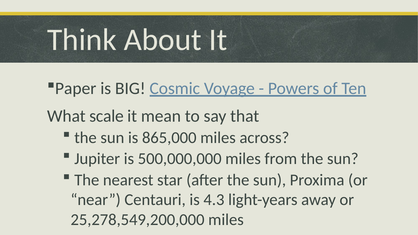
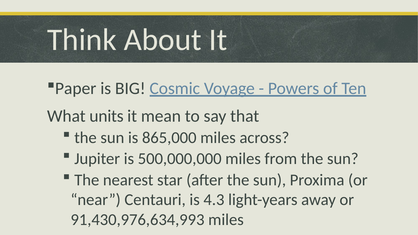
scale: scale -> units (106, 116)
25,278,549,200,000: 25,278,549,200,000 -> 91,430,976,634,993 (138, 220)
